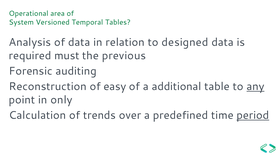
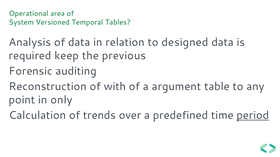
must: must -> keep (67, 56)
easy: easy -> with (115, 87)
additional: additional -> argument (176, 87)
any underline: present -> none (255, 87)
